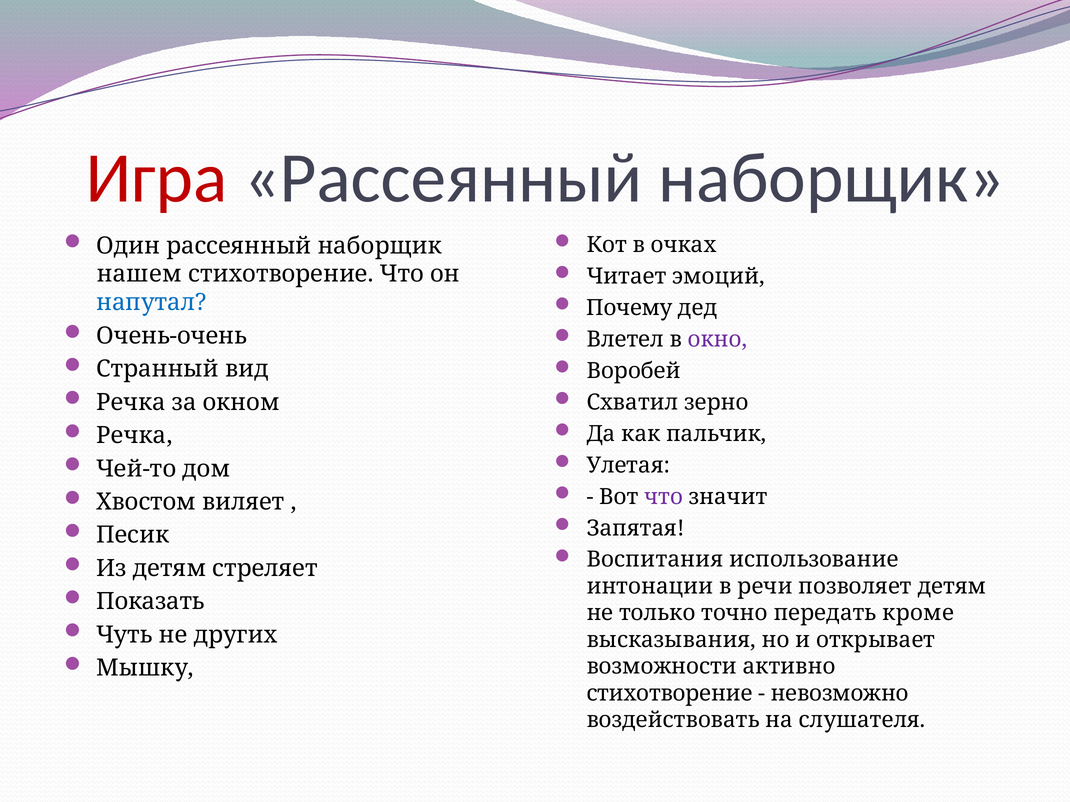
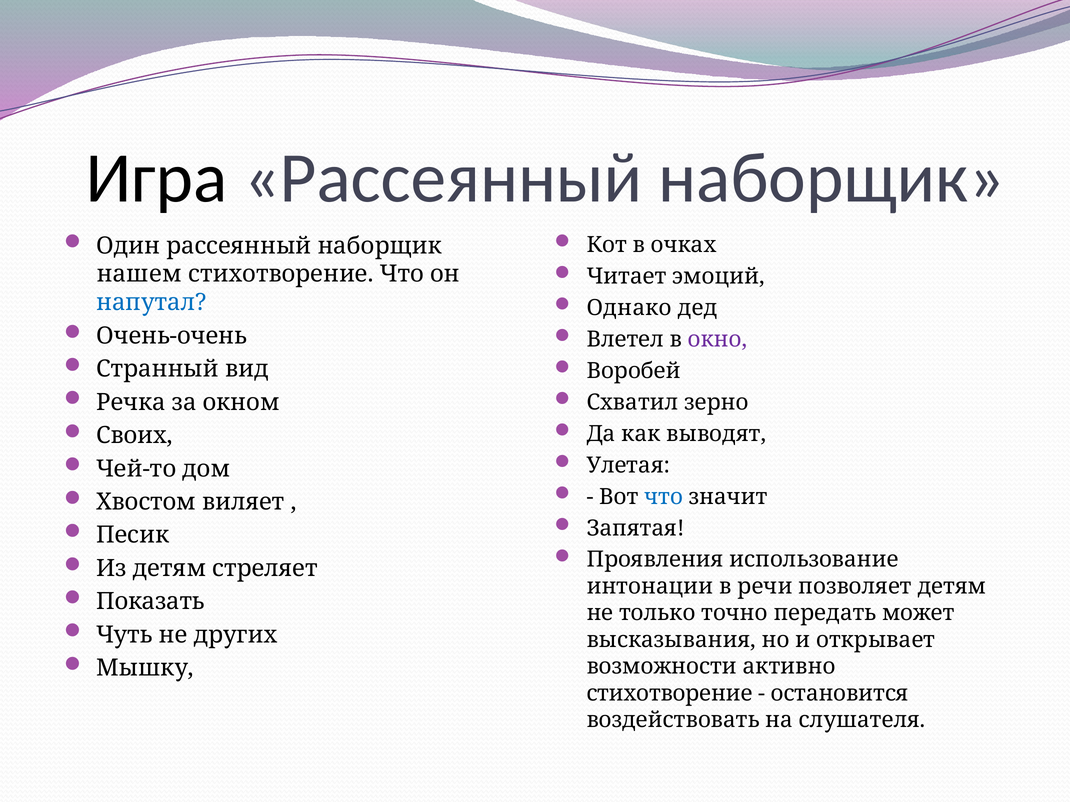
Игра colour: red -> black (157, 178)
Почему: Почему -> Однако (629, 308)
пальчик: пальчик -> выводят (716, 434)
Речка: Речка -> Своих (134, 436)
что colour: purple -> blue (664, 497)
Воспитания: Воспитания -> Проявления (655, 560)
кроме: кроме -> может (918, 613)
невозможно: невозможно -> остановится (840, 694)
